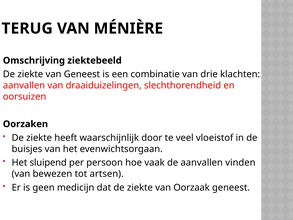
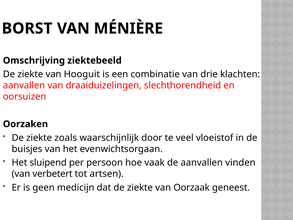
TERUG: TERUG -> BORST (27, 28)
van Geneest: Geneest -> Hooguit (82, 74)
heeft: heeft -> zoals (66, 138)
bewezen: bewezen -> verbetert (53, 174)
